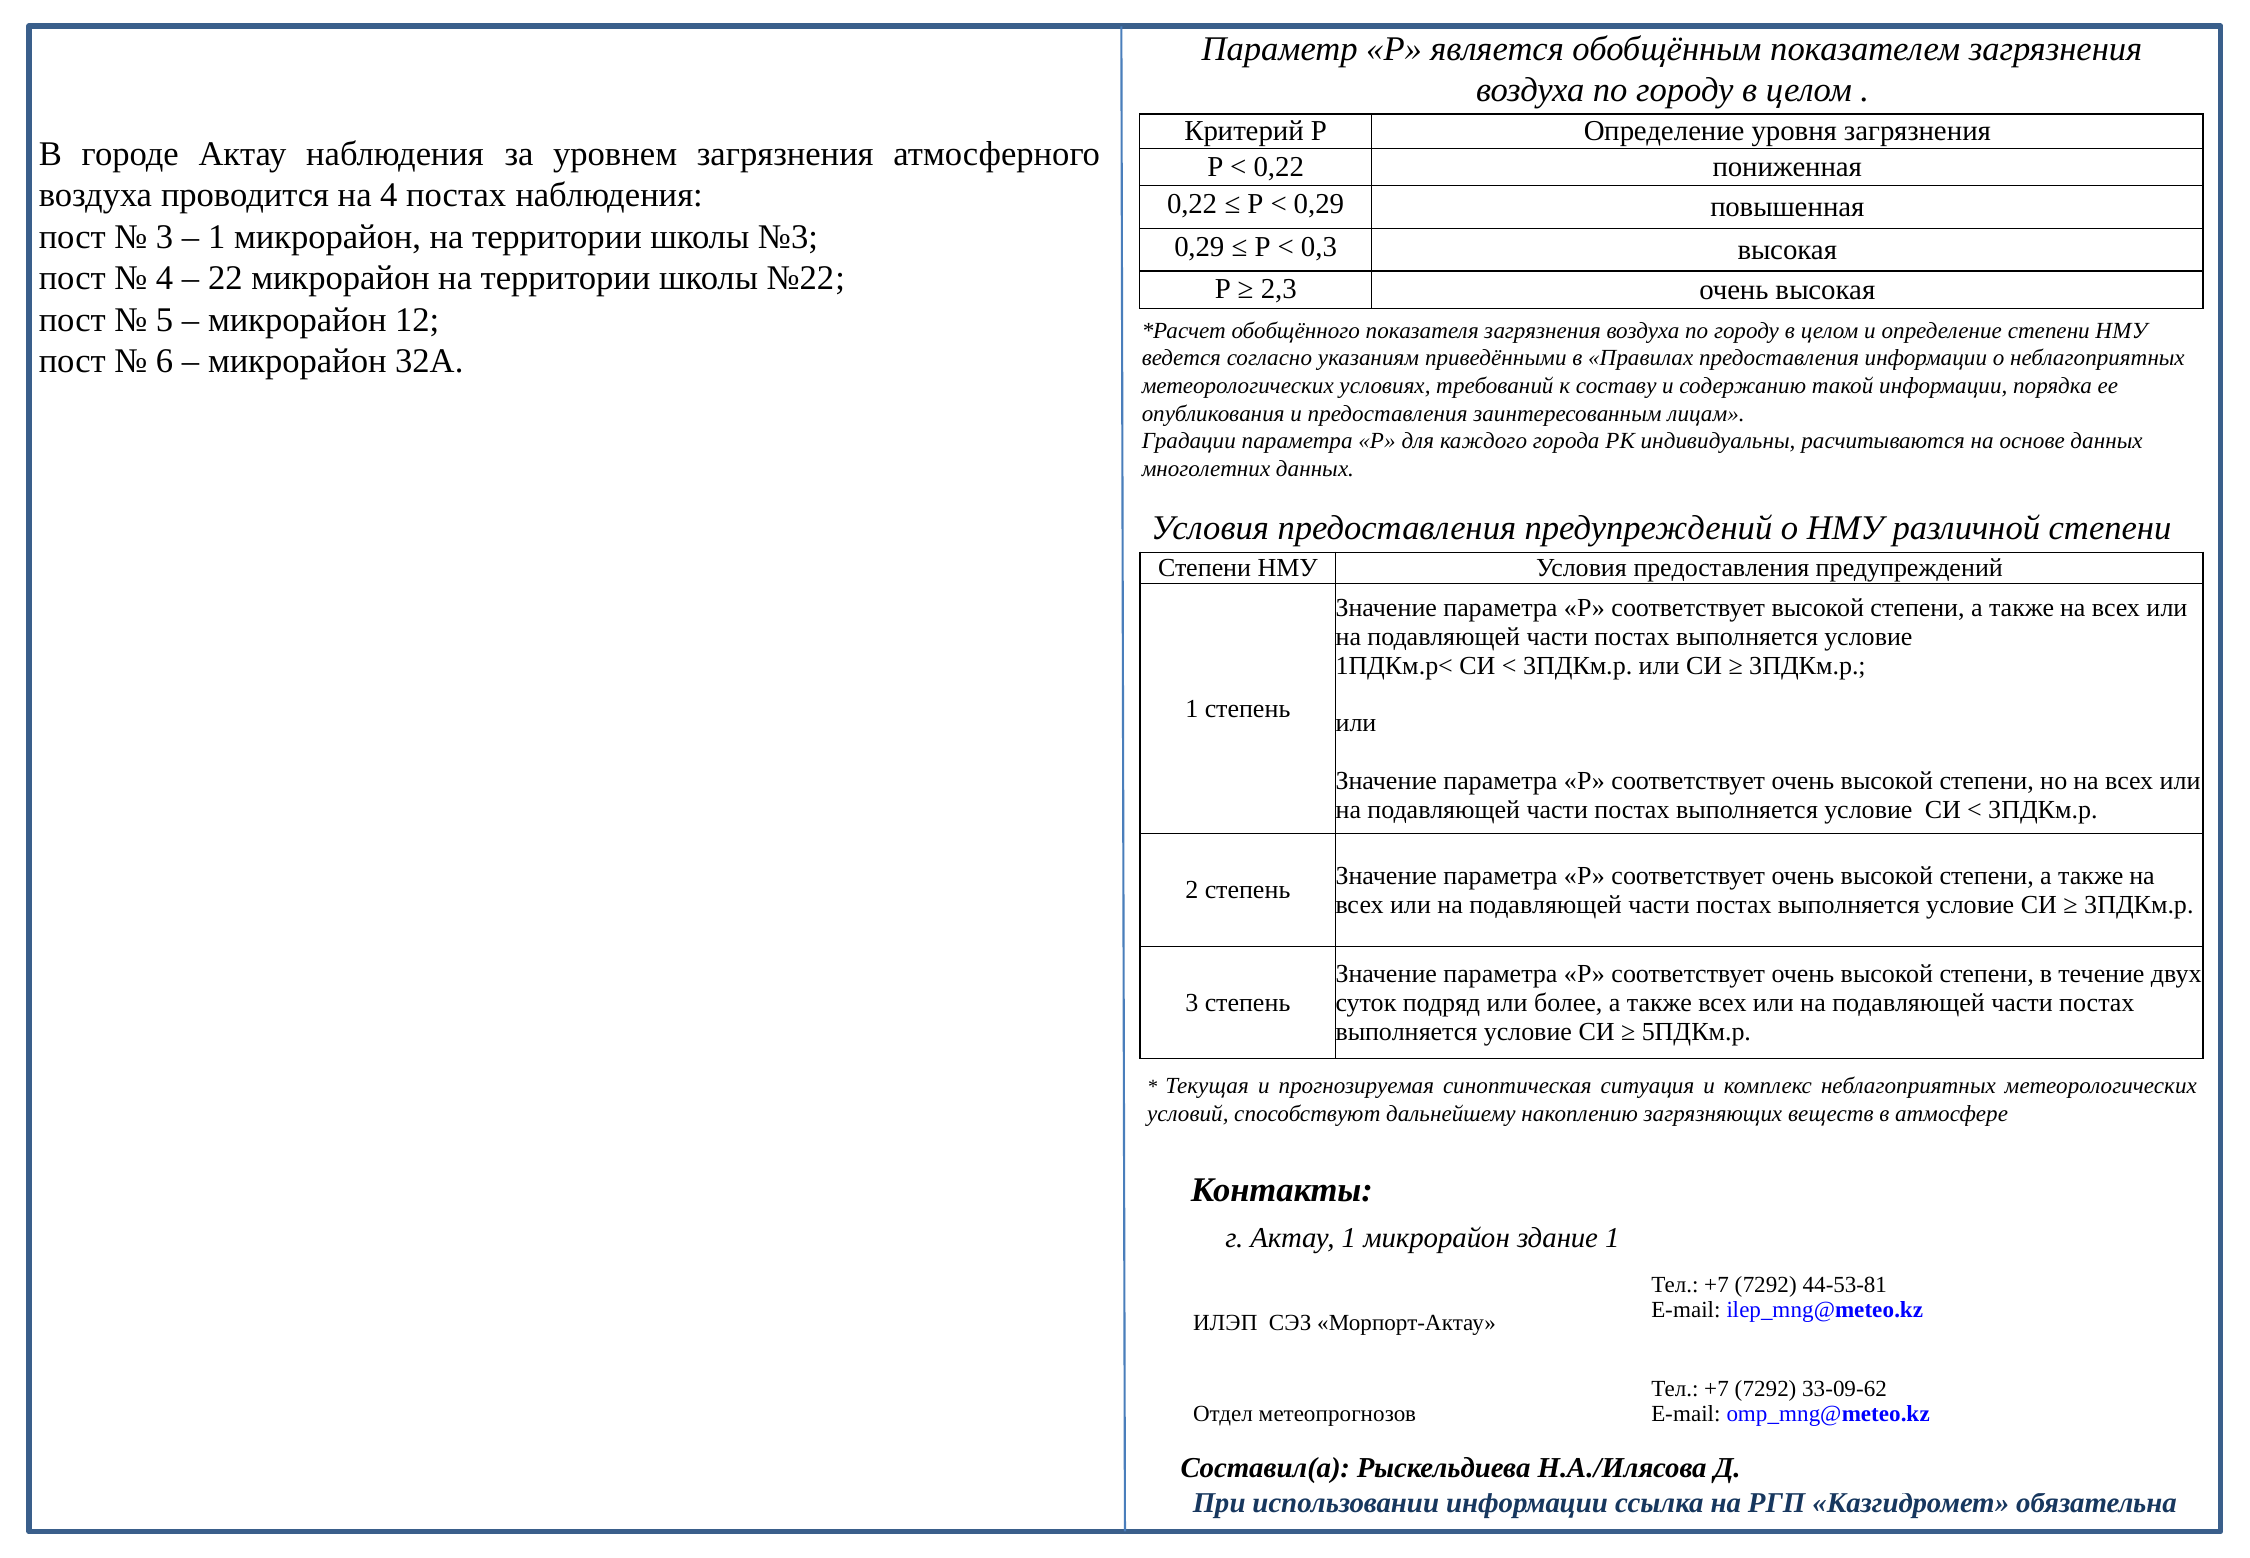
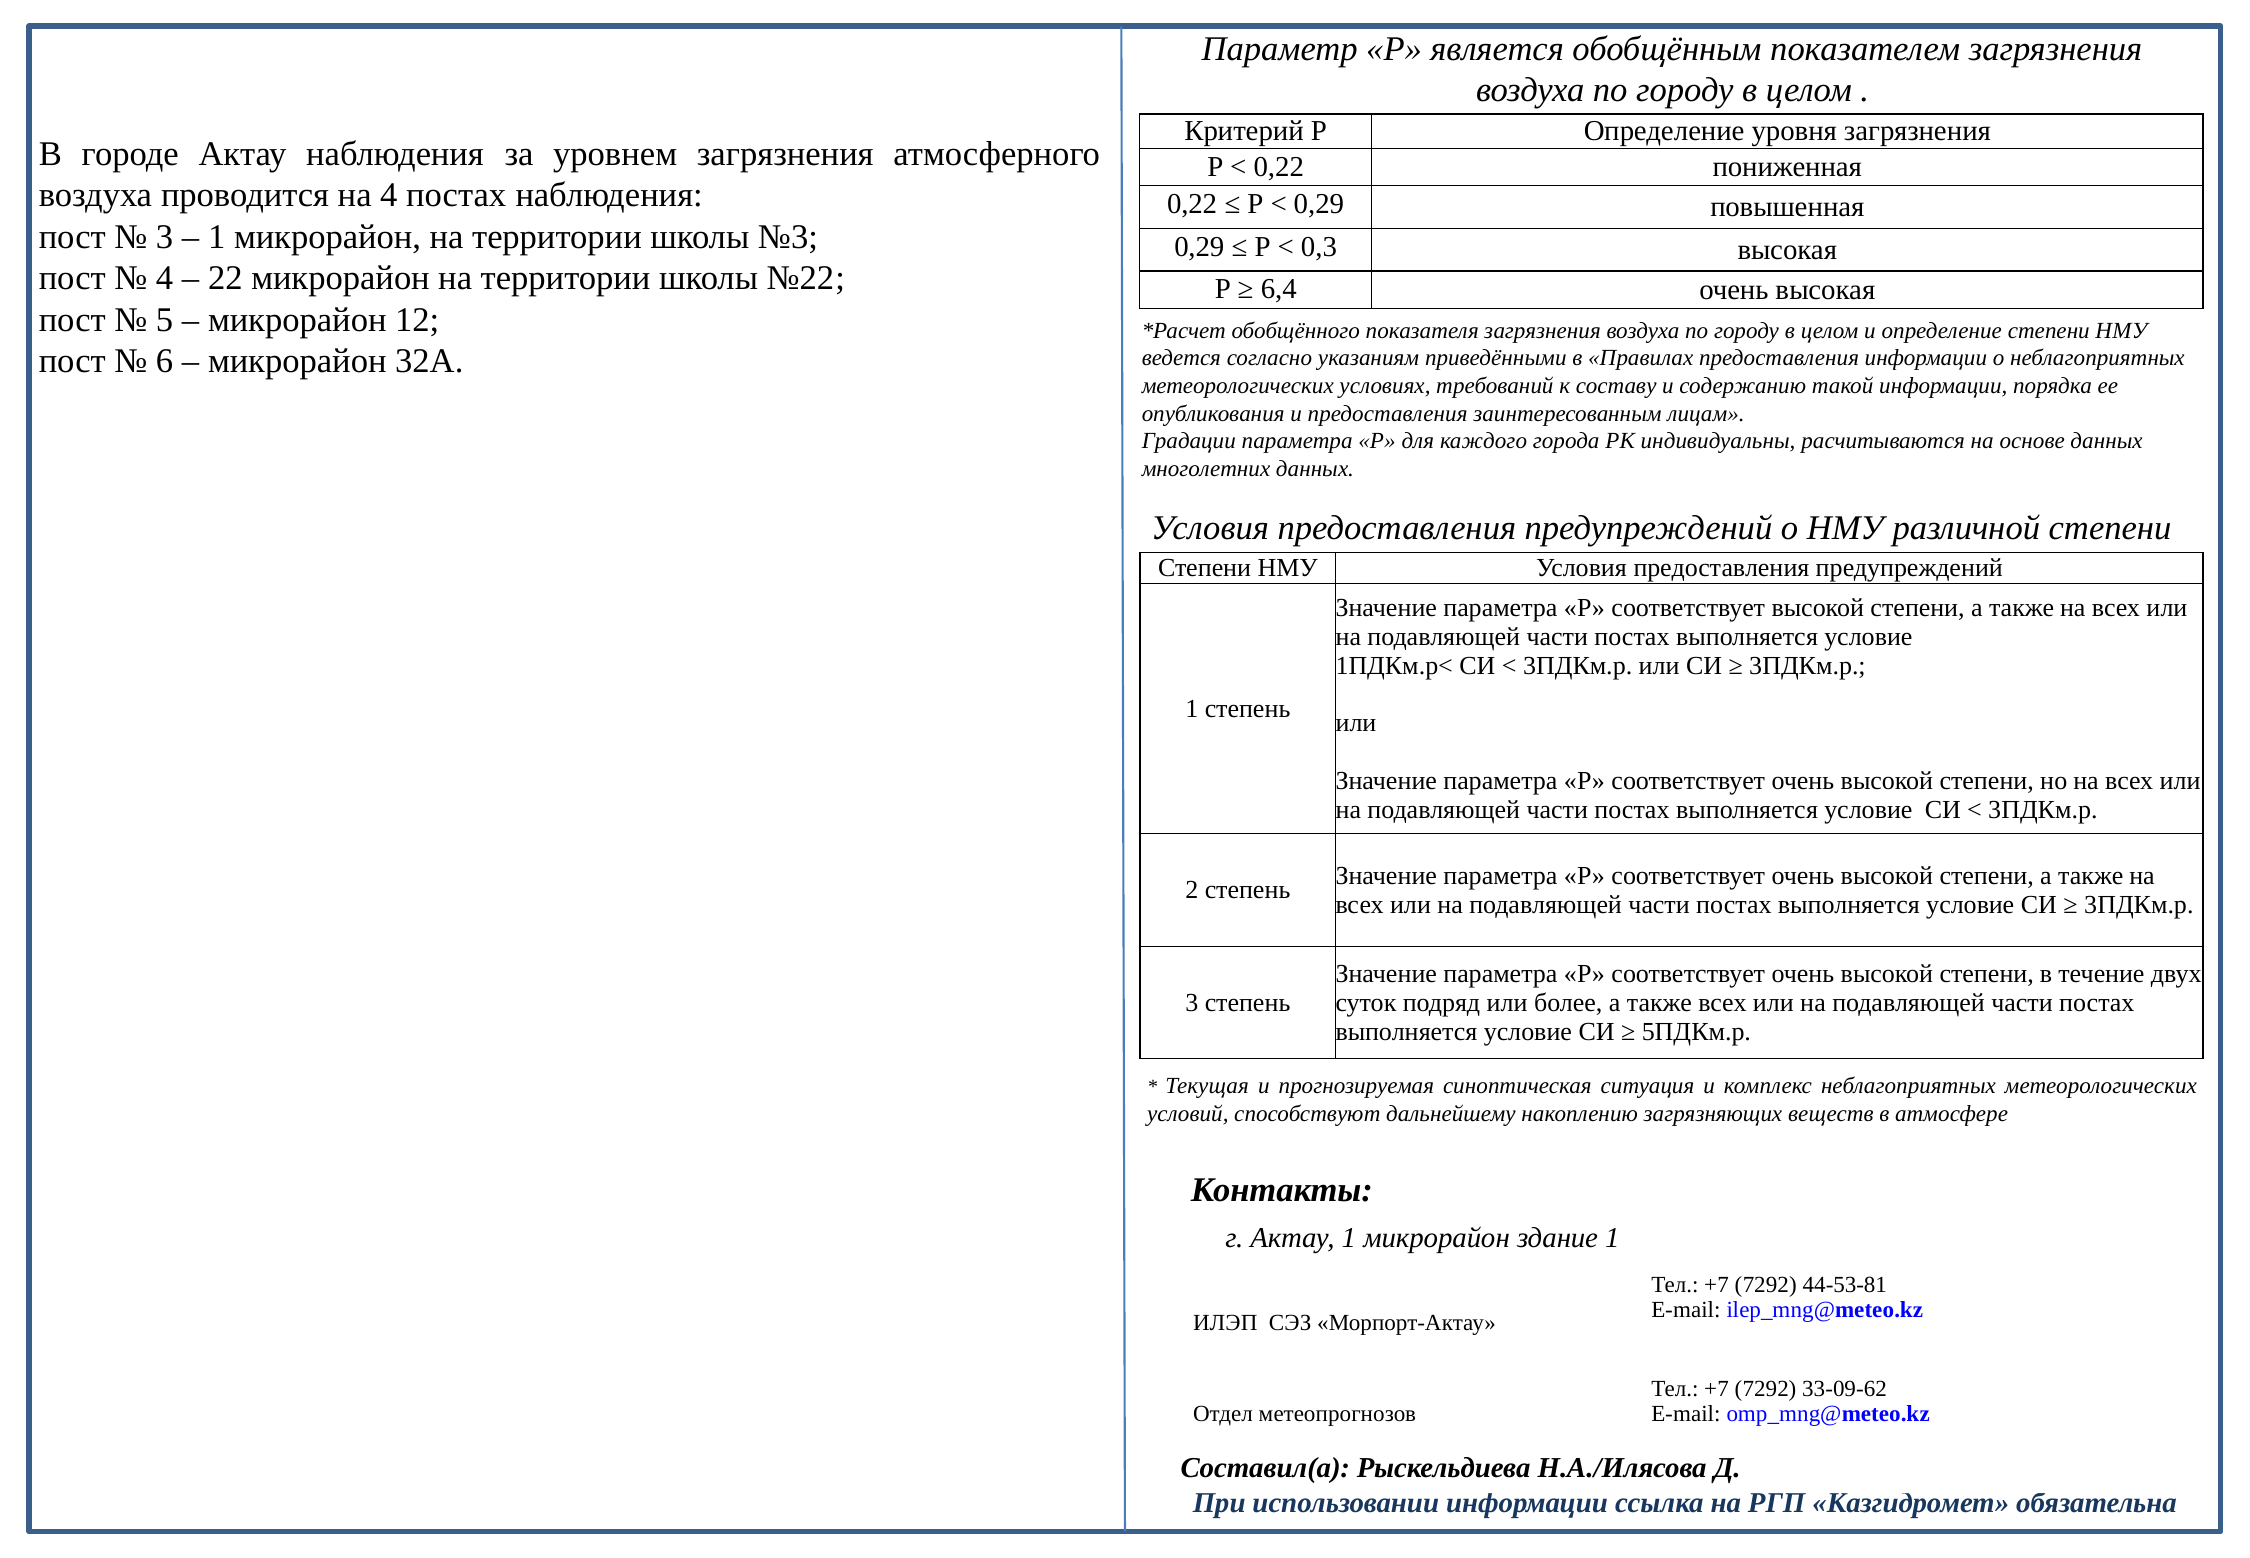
2,3: 2,3 -> 6,4 (1279, 289)
